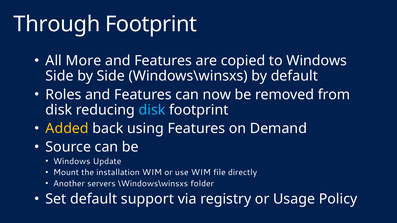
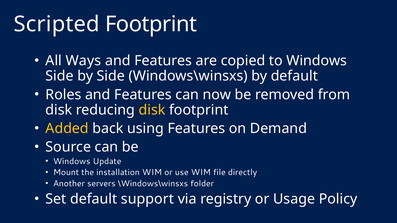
Through: Through -> Scripted (57, 24)
More: More -> Ways (83, 61)
disk colour: light blue -> yellow (152, 110)
